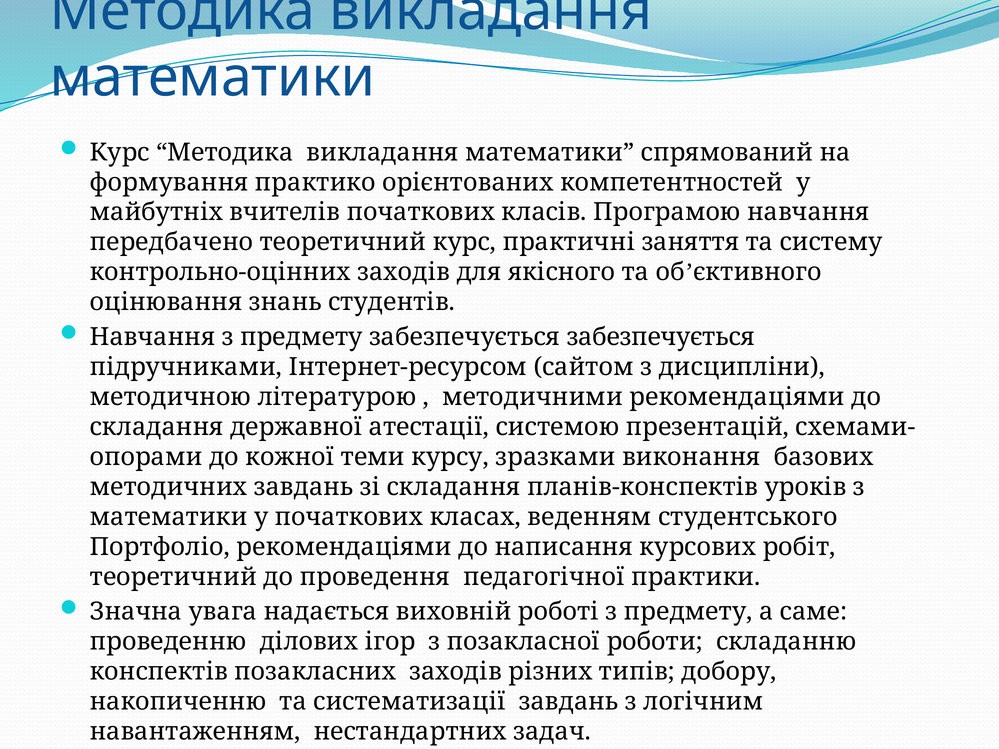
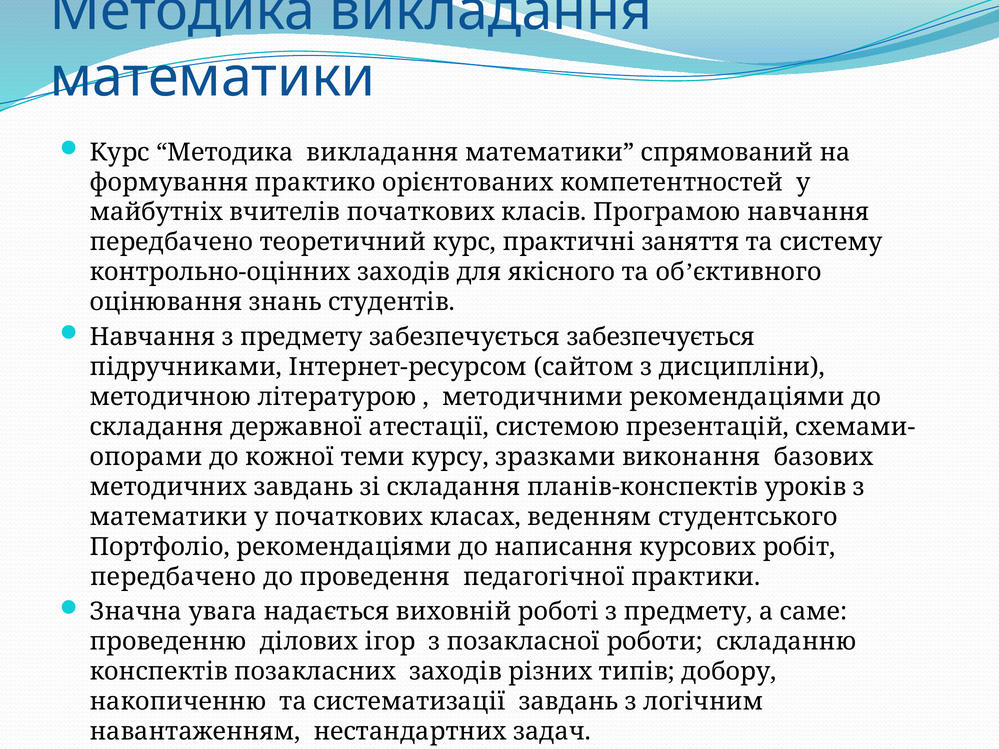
теоретичний: теоретичний -> передбачено (173, 577)
